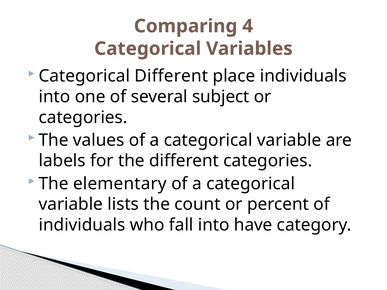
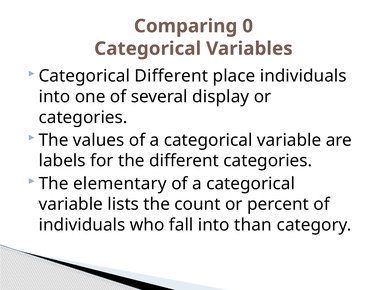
4: 4 -> 0 (248, 26)
subject: subject -> display (221, 97)
have: have -> than (253, 225)
